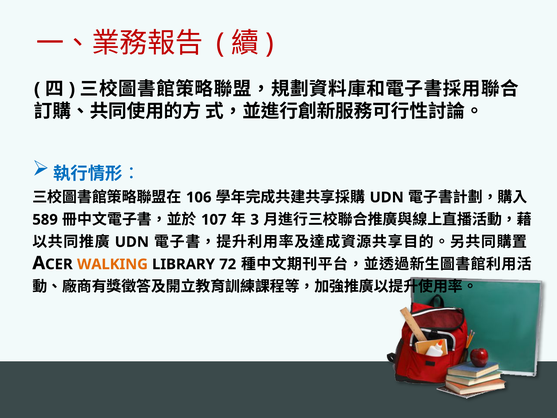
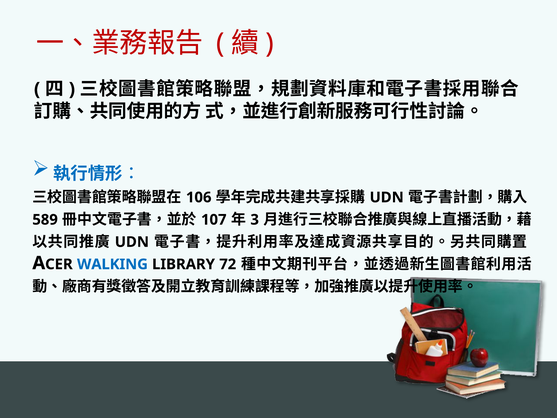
WALKING colour: orange -> blue (112, 264)
